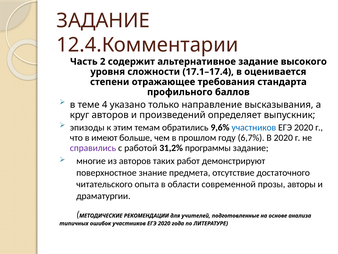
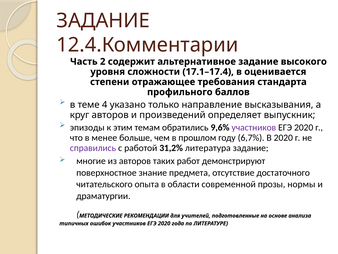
участников colour: blue -> purple (254, 127)
имеют: имеют -> менее (104, 138)
программы: программы -> литература (208, 148)
авторы: авторы -> нормы (301, 184)
